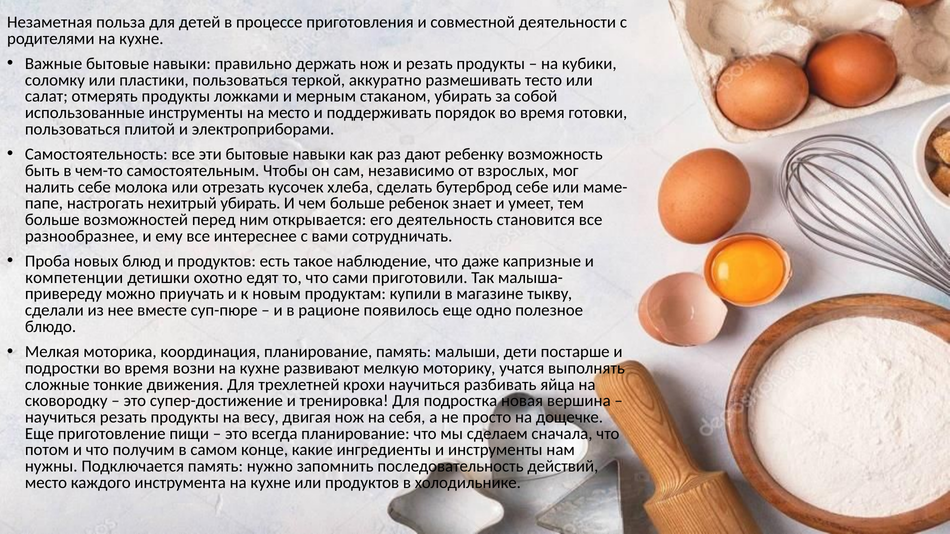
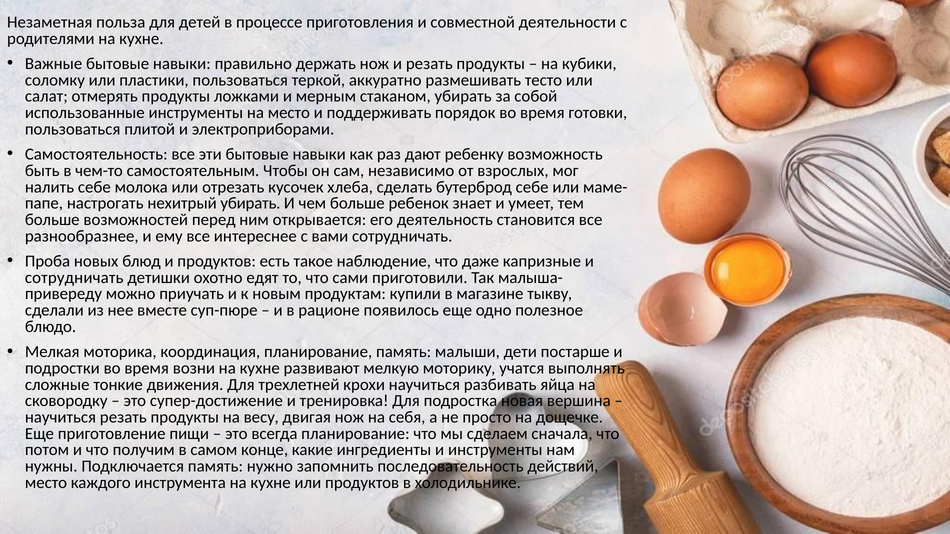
компетенции: компетенции -> сотрудничать (74, 278)
